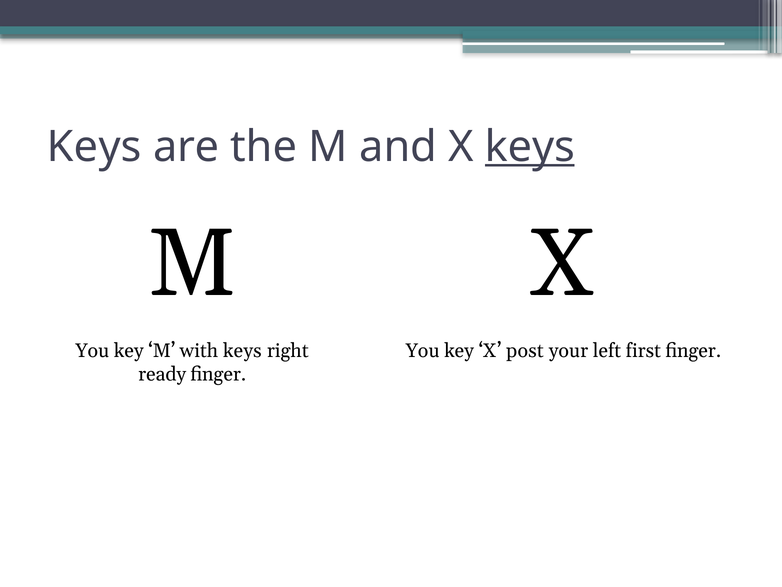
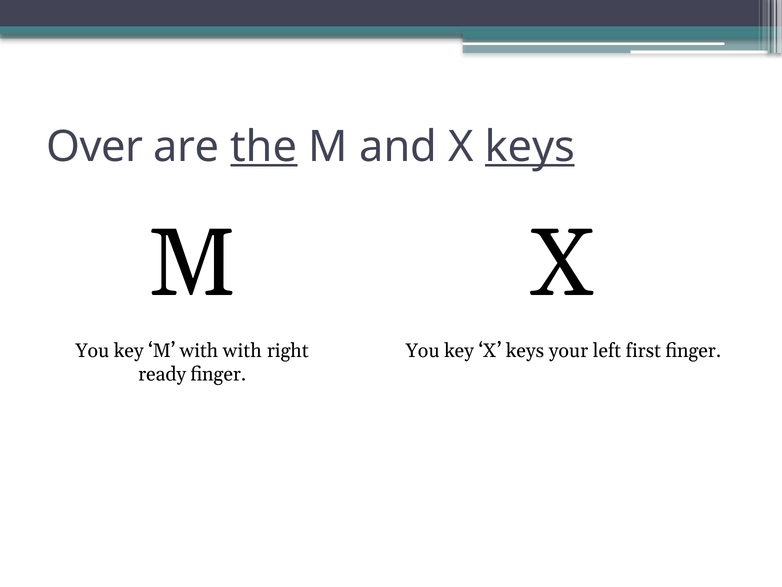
Keys: Keys -> Over (95, 147)
the underline: none -> present (264, 147)
with keys: keys -> with (242, 351)
key X post: post -> keys (525, 351)
